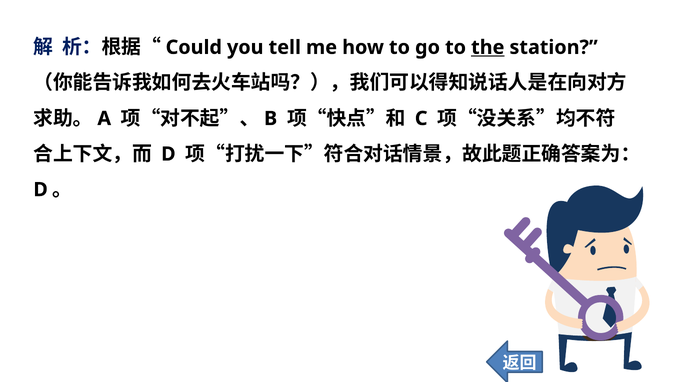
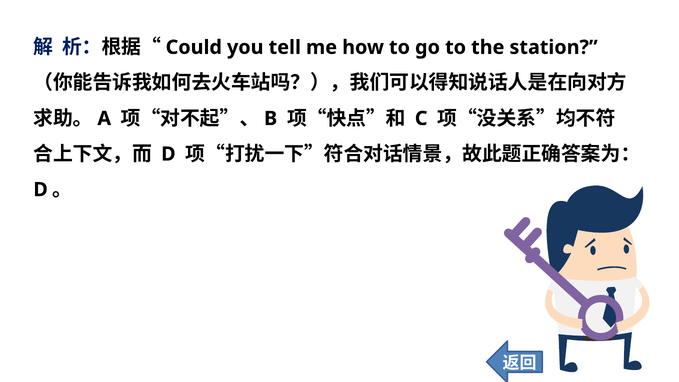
the underline: present -> none (488, 47)
